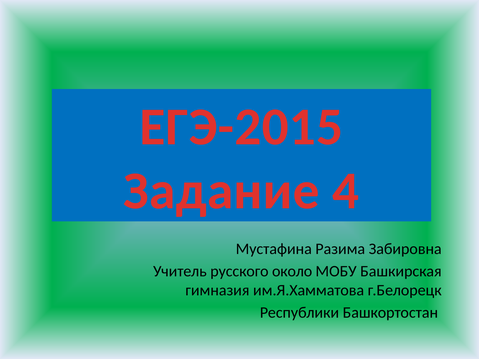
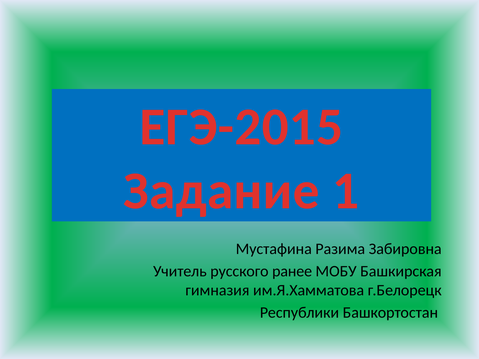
4: 4 -> 1 (346, 191)
около: около -> ранее (292, 271)
